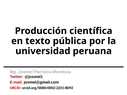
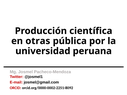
texto: texto -> otras (38, 41)
